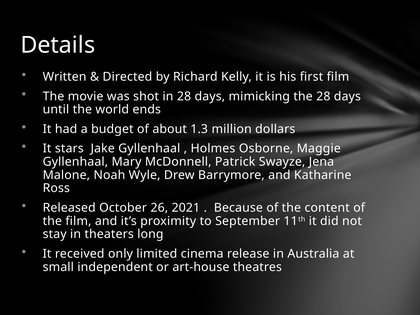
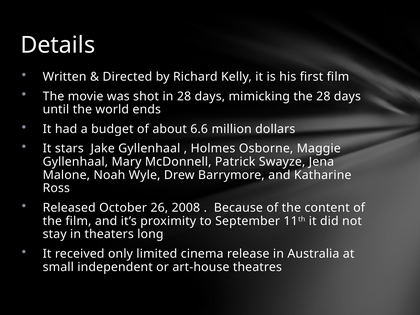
1.3: 1.3 -> 6.6 (199, 129)
2021: 2021 -> 2008 (186, 208)
